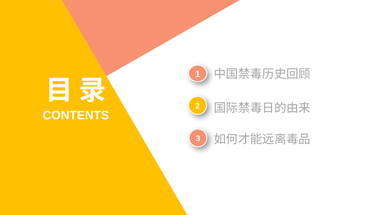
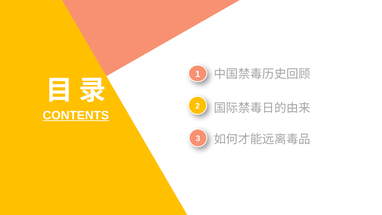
CONTENTS underline: none -> present (76, 115)
